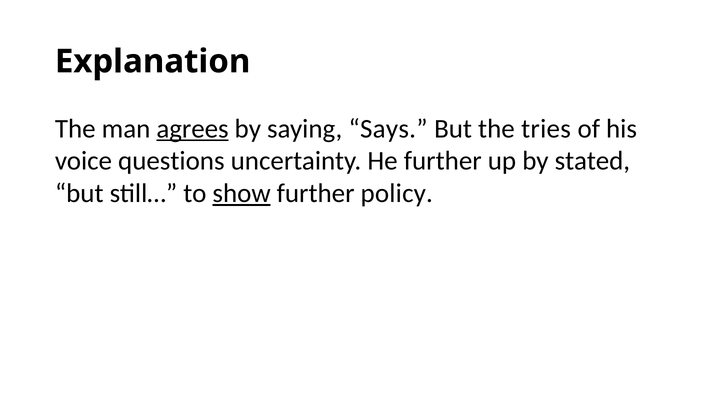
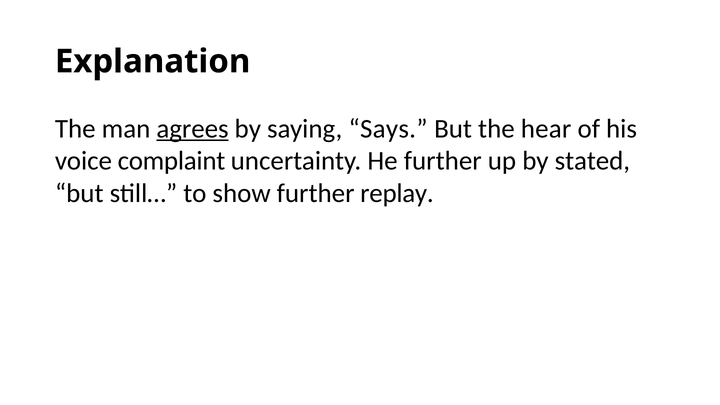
tries: tries -> hear (546, 129)
questions: questions -> complaint (171, 161)
show underline: present -> none (242, 193)
policy: policy -> replay (397, 193)
